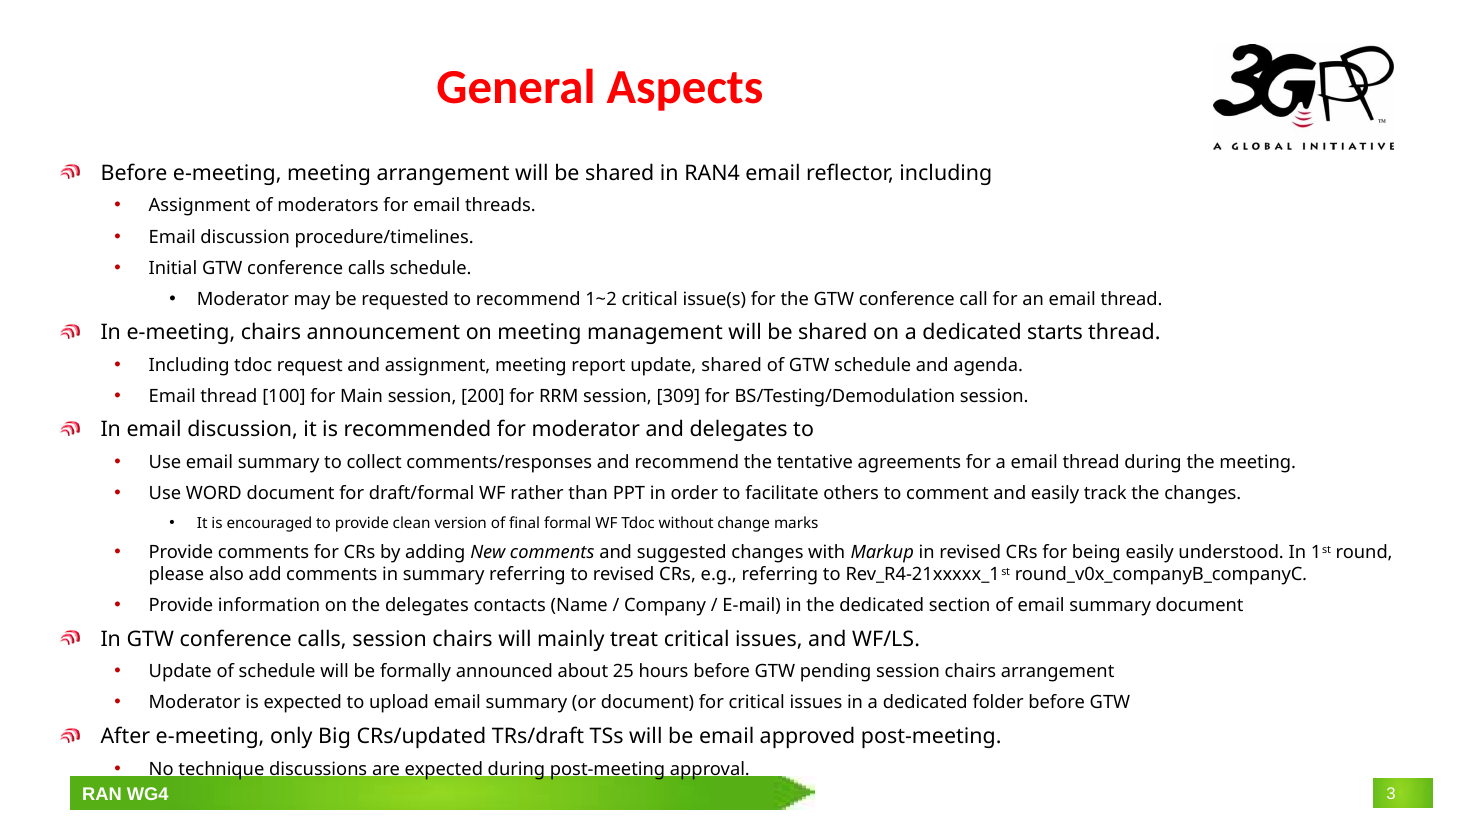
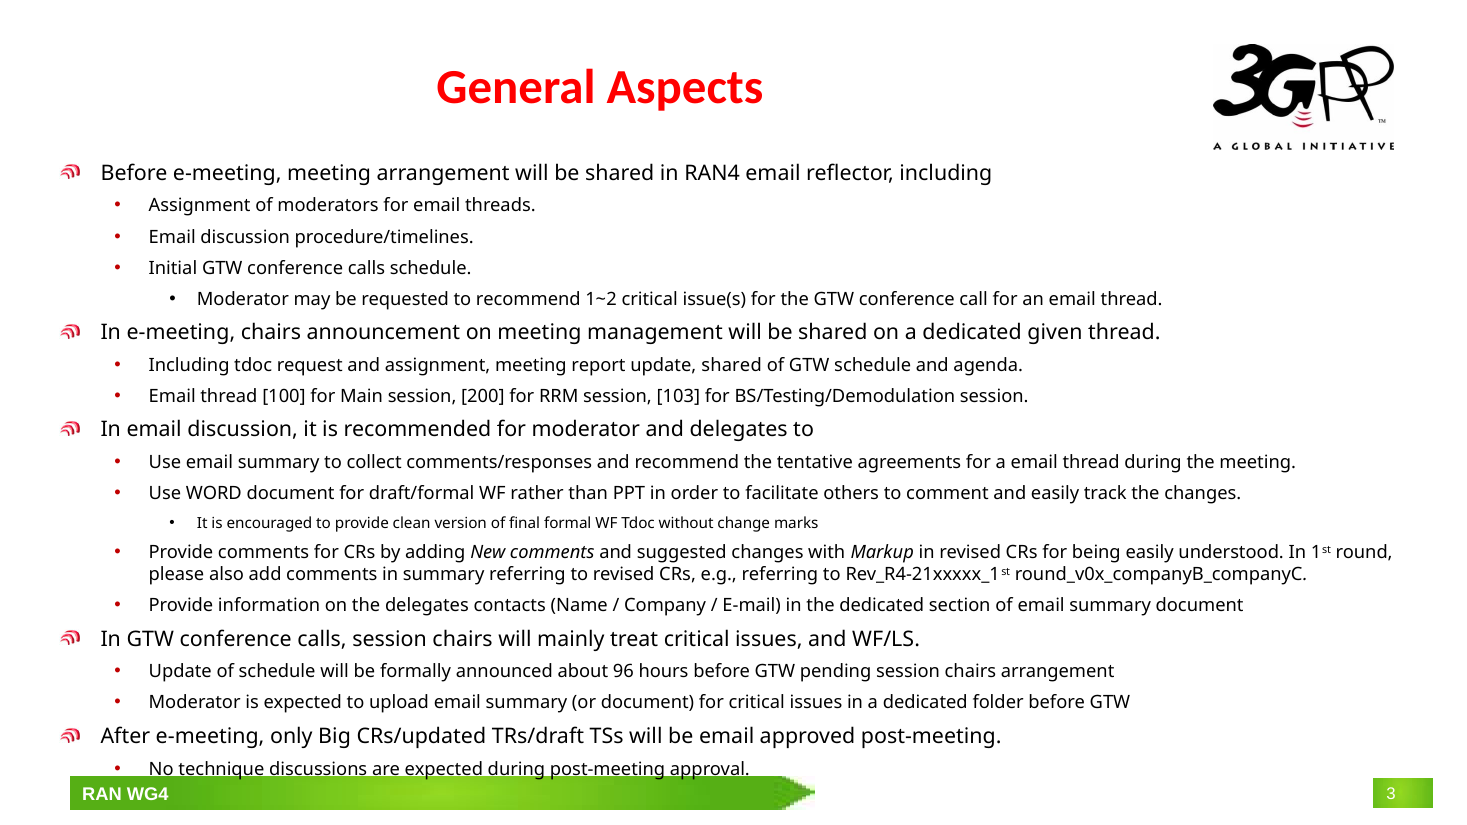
starts: starts -> given (1055, 333)
309: 309 -> 103 (678, 397)
25: 25 -> 96 (623, 672)
